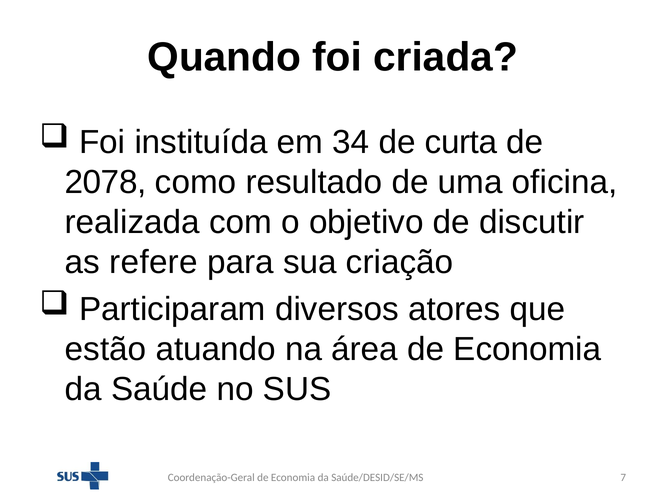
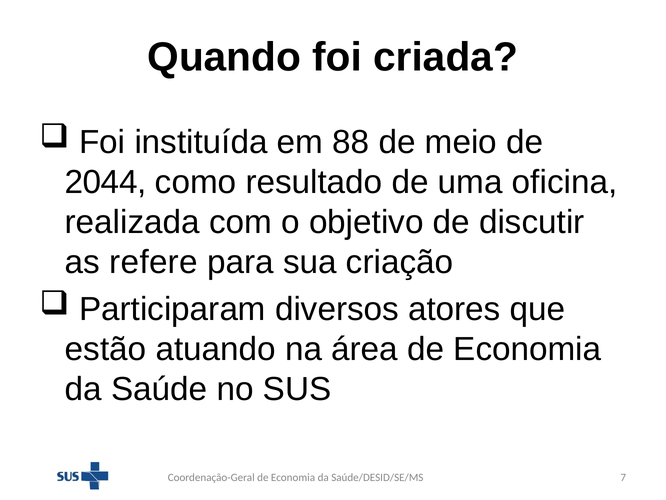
34: 34 -> 88 (351, 142)
curta: curta -> meio (461, 142)
2078: 2078 -> 2044 (106, 182)
